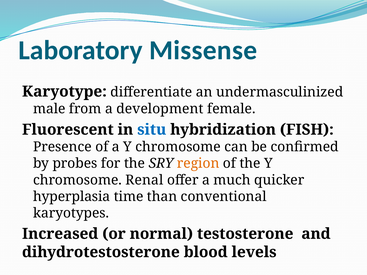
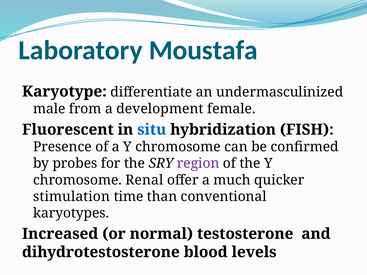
Missense: Missense -> Moustafa (203, 50)
region colour: orange -> purple (198, 164)
hyperplasia: hyperplasia -> stimulation (72, 197)
